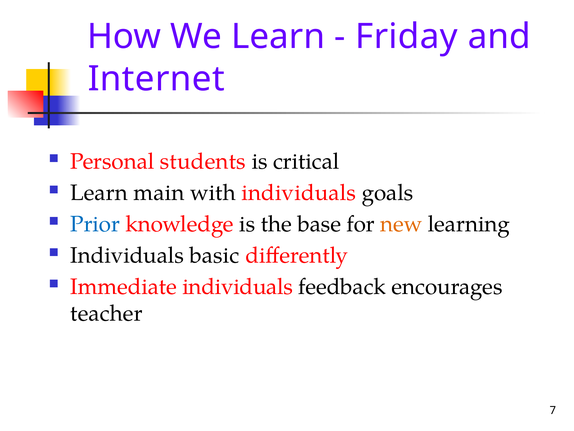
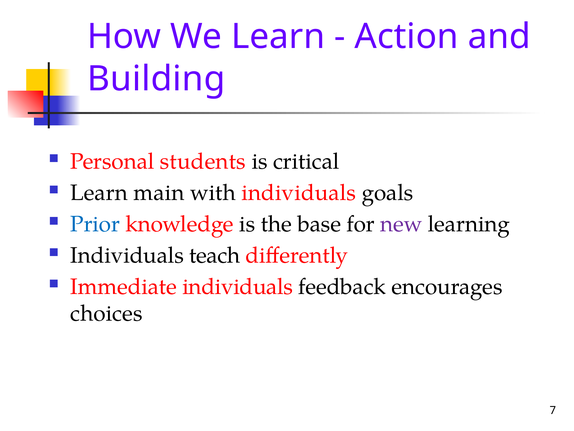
Friday: Friday -> Action (407, 37)
Internet: Internet -> Building (156, 79)
new colour: orange -> purple (401, 224)
basic: basic -> teach (215, 255)
teacher: teacher -> choices (106, 313)
